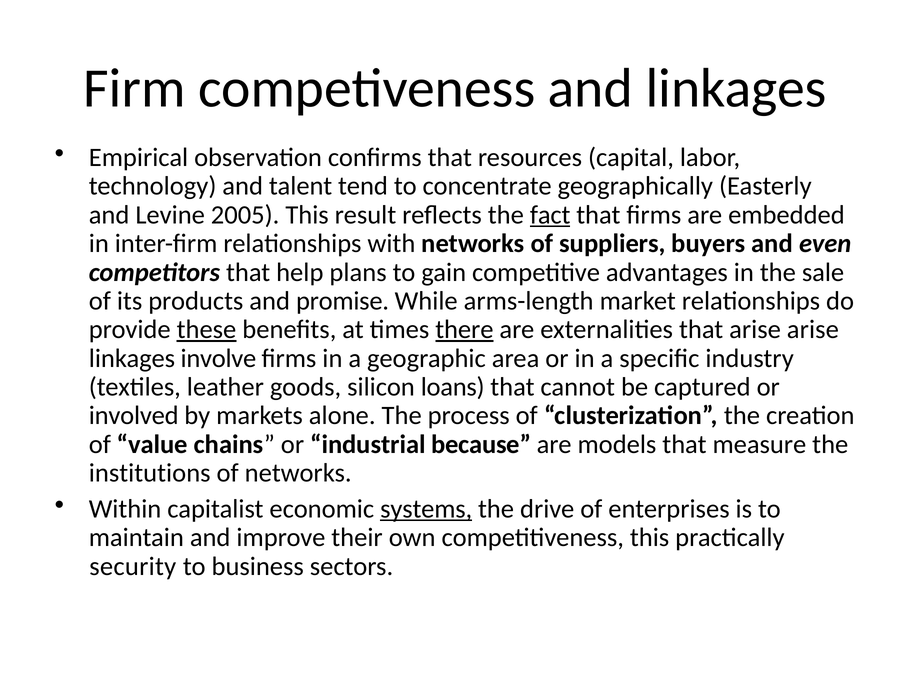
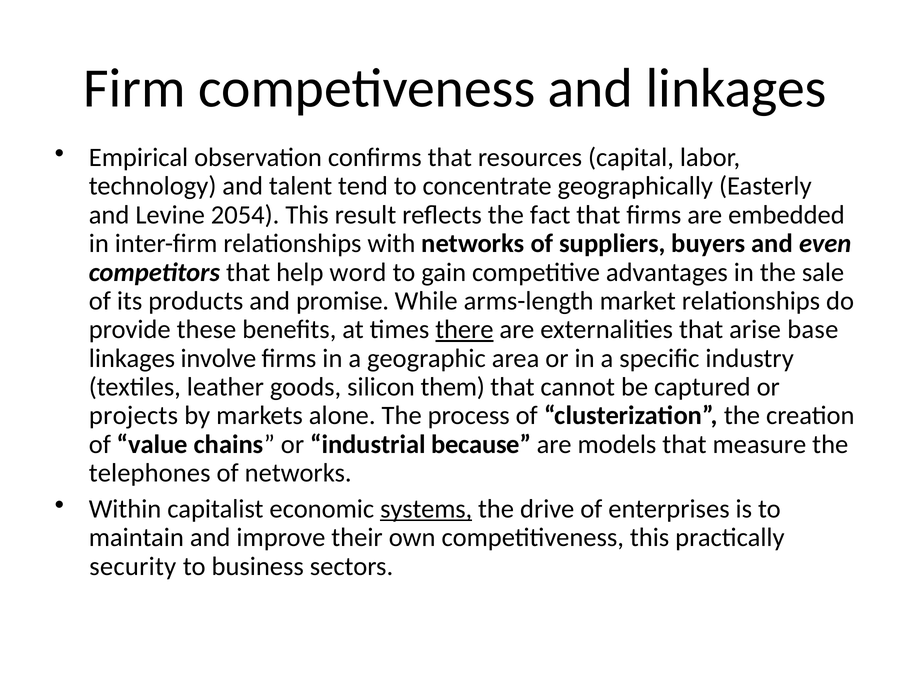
2005: 2005 -> 2054 (245, 215)
fact underline: present -> none (550, 215)
plans: plans -> word (358, 272)
these underline: present -> none (206, 330)
arise arise: arise -> base (813, 330)
loans: loans -> them (453, 387)
involved: involved -> projects (133, 416)
institutions: institutions -> telephones (150, 473)
